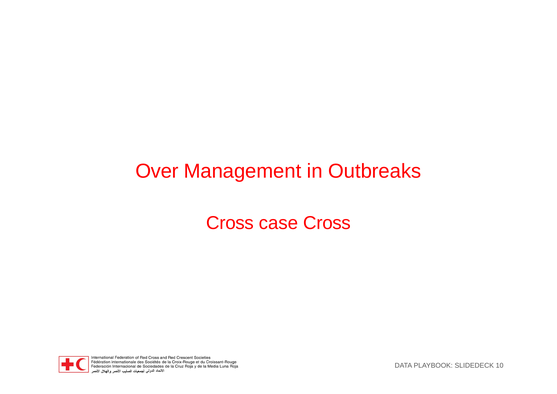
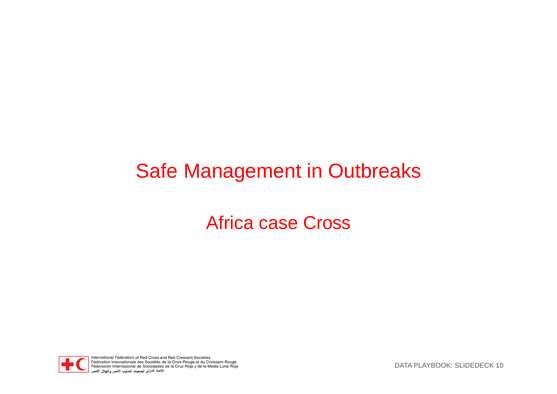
Over: Over -> Safe (157, 171)
Cross: Cross -> Africa (230, 223)
